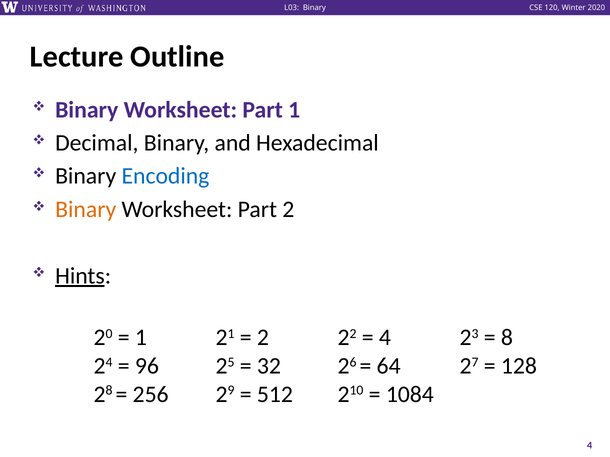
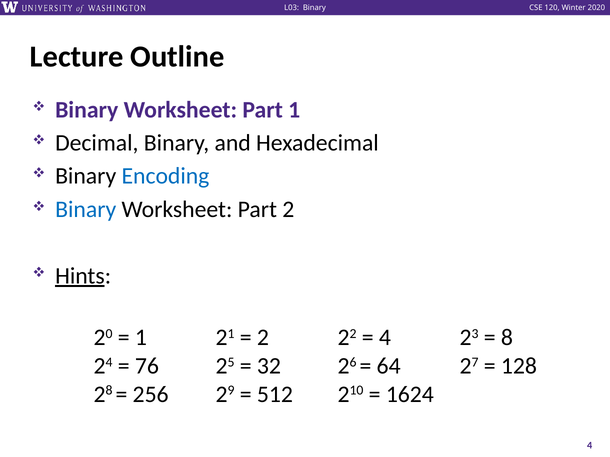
Binary colour: orange -> blue (86, 210)
96: 96 -> 76 (147, 366)
1084: 1084 -> 1624 (410, 395)
